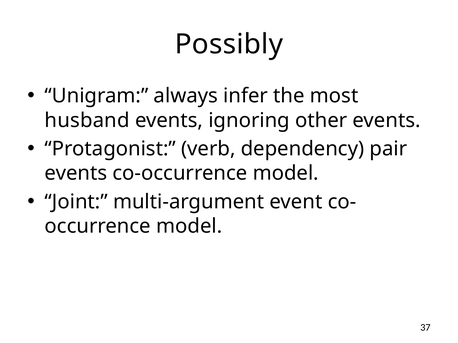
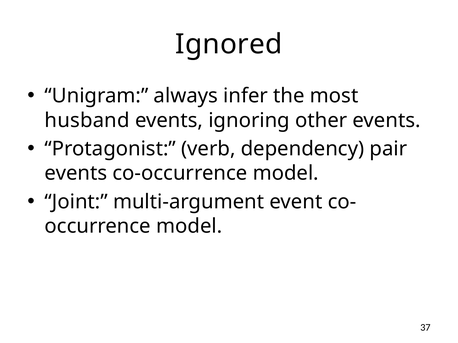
Possibly: Possibly -> Ignored (229, 44)
